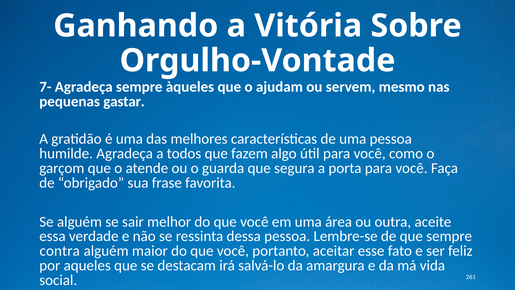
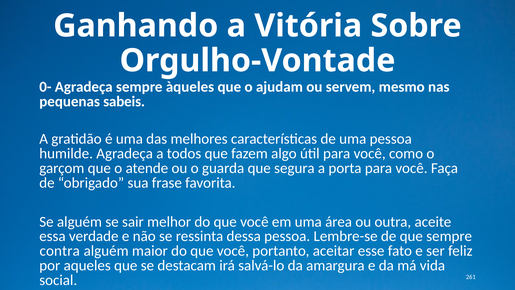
7-: 7- -> 0- (45, 87)
gastar: gastar -> sabeis (124, 101)
